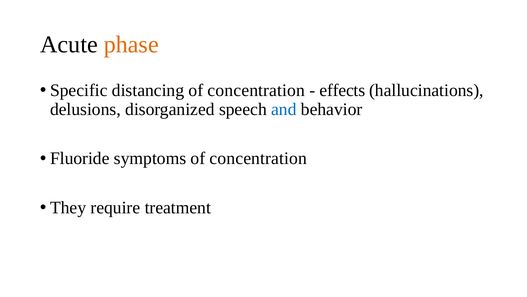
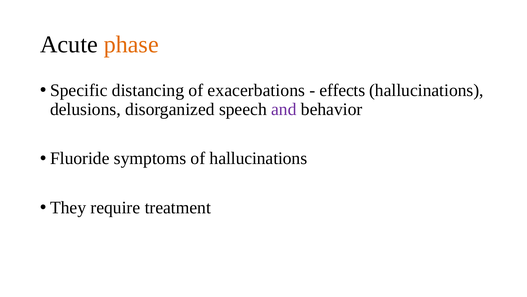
concentration: concentration -> exacerbations (256, 90)
and colour: blue -> purple (284, 109)
symptoms of concentration: concentration -> hallucinations (258, 158)
